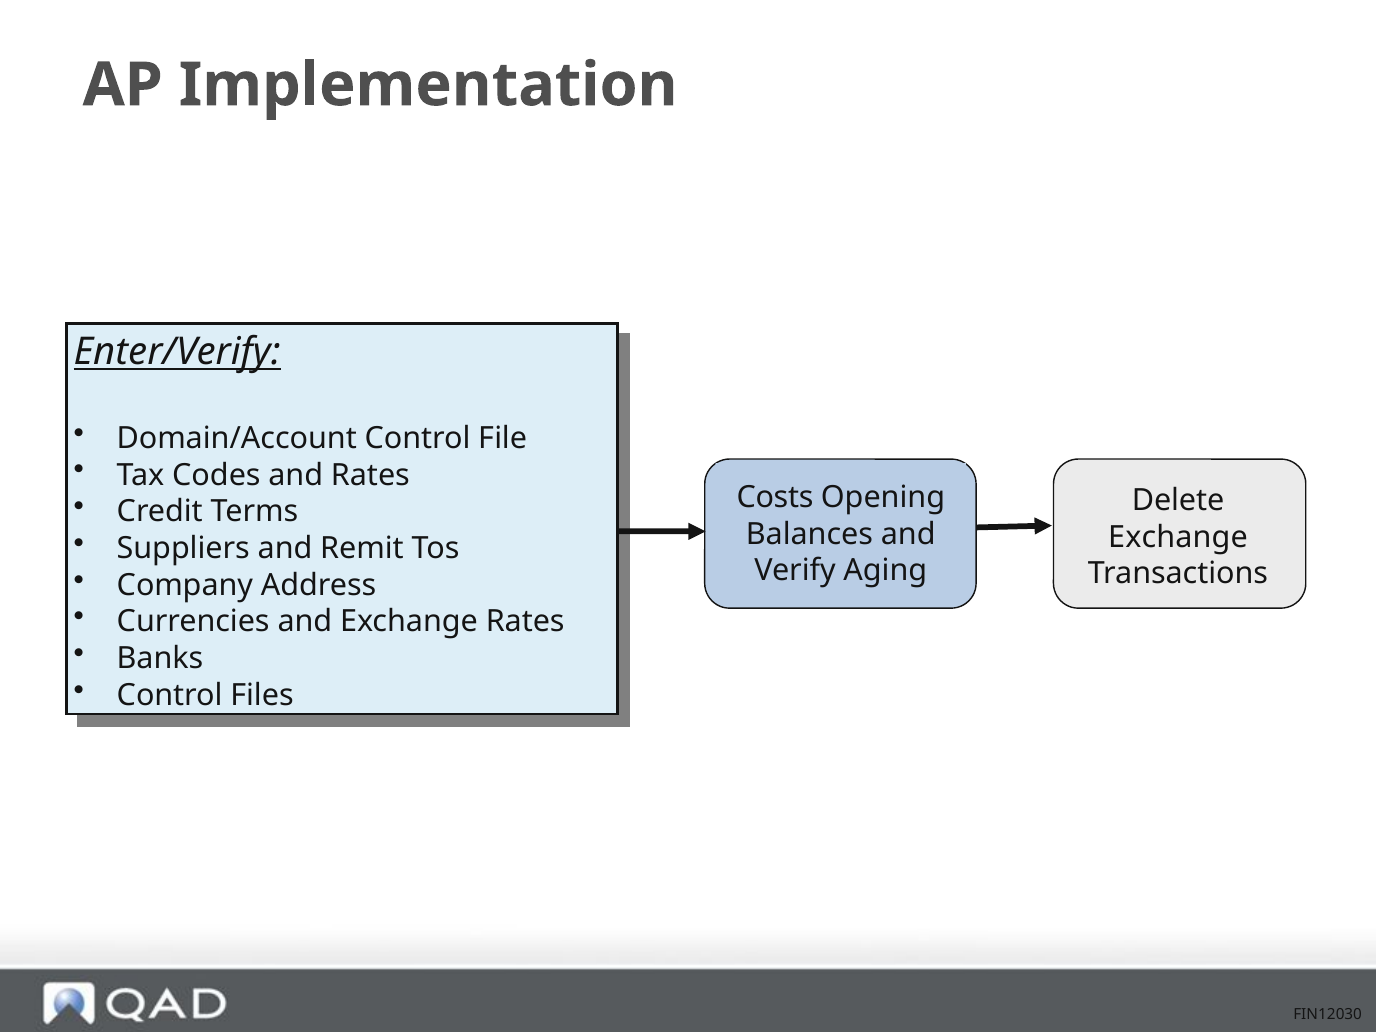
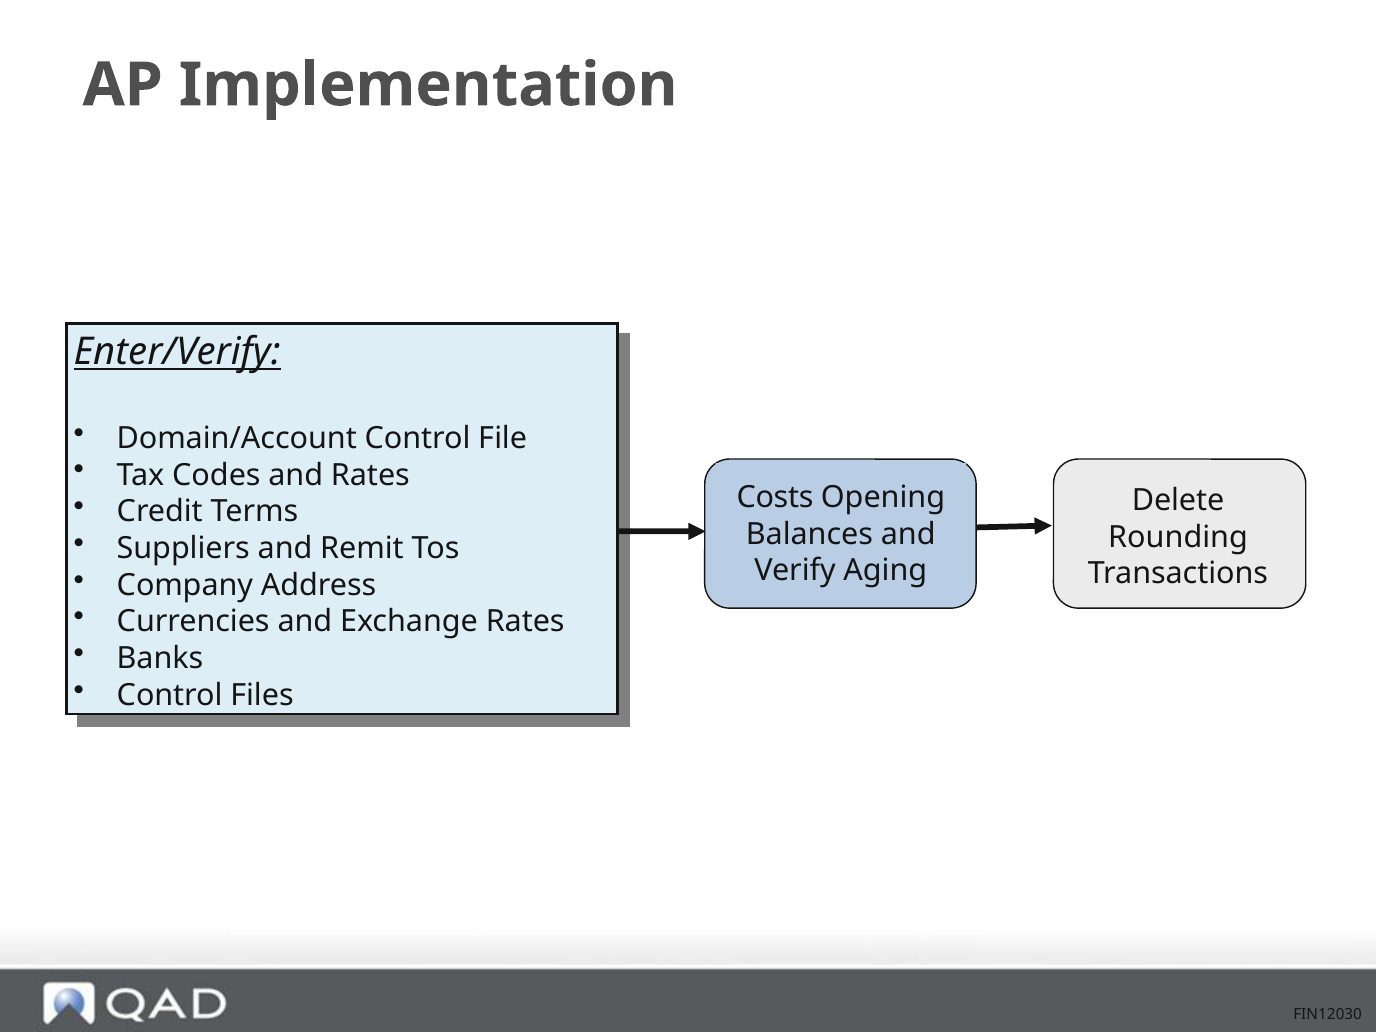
Exchange: Exchange -> Rounding (1178, 537)
